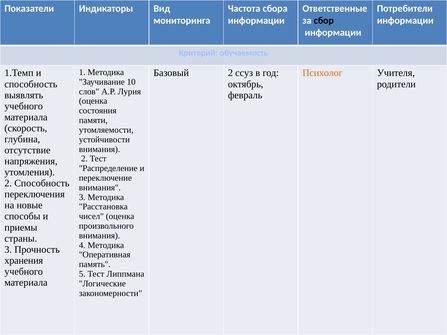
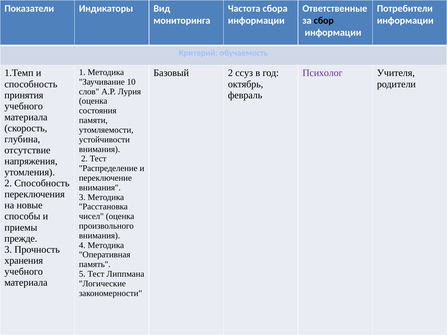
Психолог colour: orange -> purple (323, 73)
выявлять: выявлять -> принятия (24, 95)
страны: страны -> прежде (21, 239)
